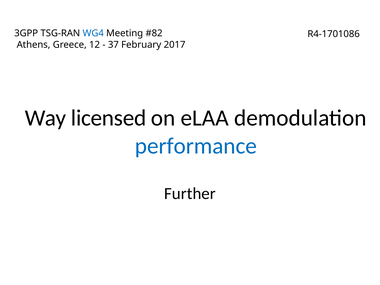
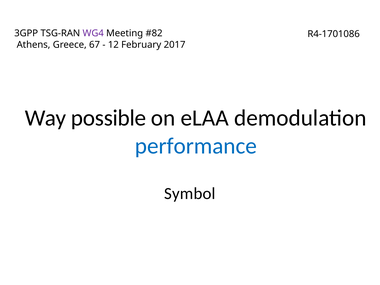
WG4 colour: blue -> purple (93, 33)
12: 12 -> 67 (95, 45)
37: 37 -> 12 (113, 45)
licensed: licensed -> possible (109, 118)
Further: Further -> Symbol (190, 194)
